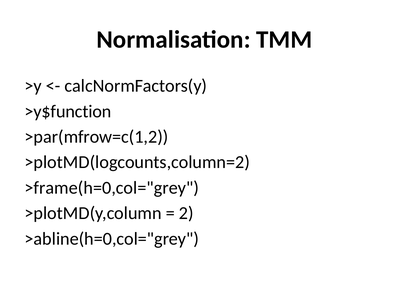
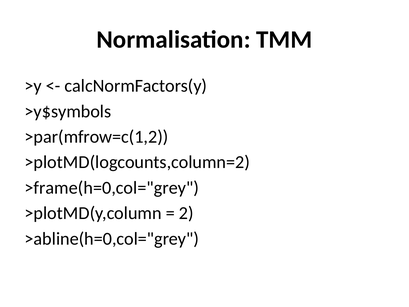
>y$function: >y$function -> >y$symbols (68, 111)
